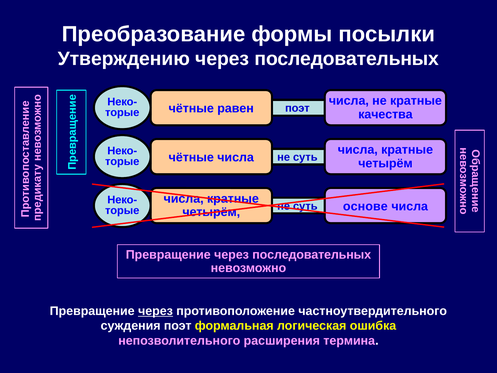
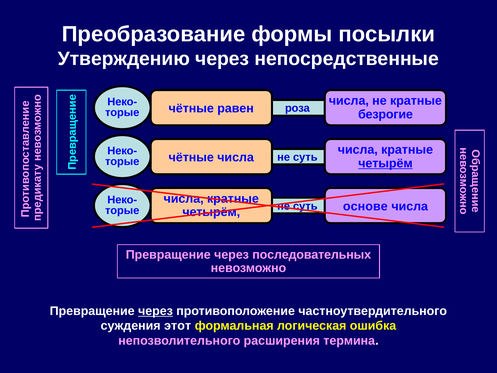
последовательных: последовательных -> непосредственные (347, 59)
поэт: поэт -> роза (297, 108)
качества: качества -> безрогие (385, 114)
четырём underline: none -> present (385, 163)
суждения поэт: поэт -> этот (178, 326)
